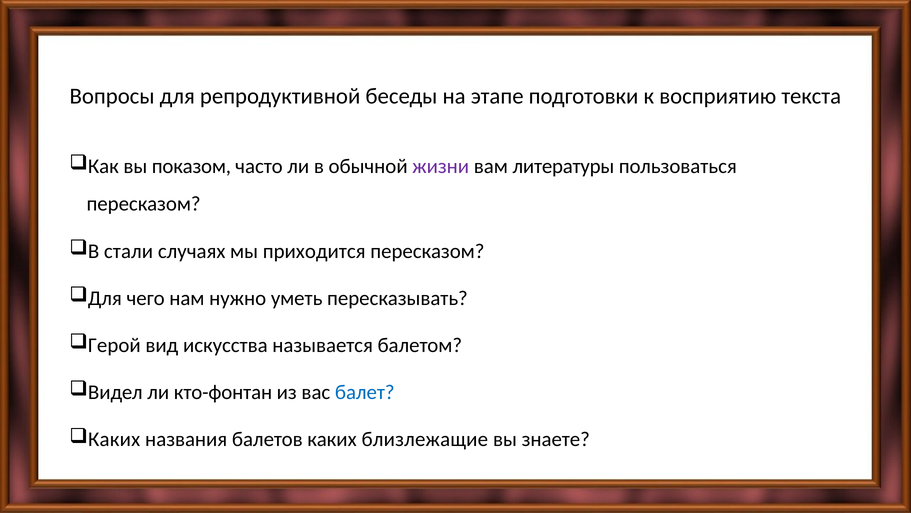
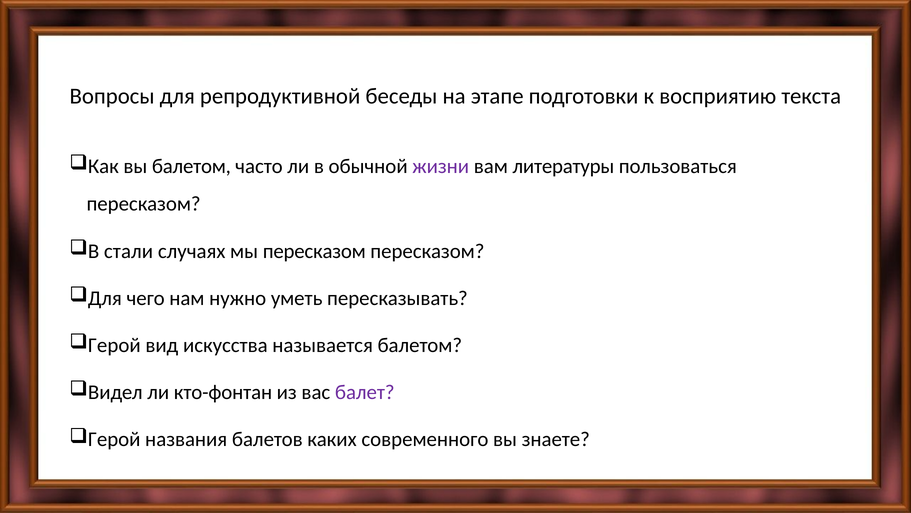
вы показом: показом -> балетом (191, 166)
мы приходится: приходится -> пересказом (314, 251)
балет colour: blue -> purple (365, 392)
Каких: Каких -> Герой (114, 439)
близлежащие: близлежащие -> современного (425, 439)
